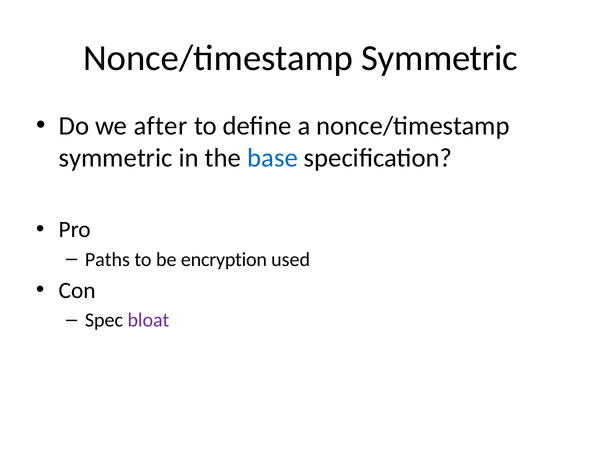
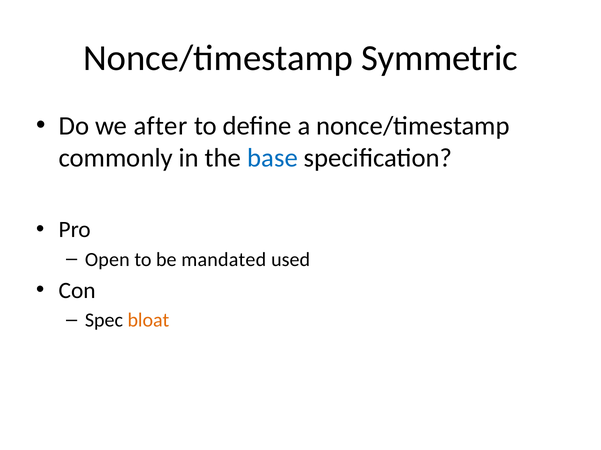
symmetric: symmetric -> commonly (116, 158)
Paths: Paths -> Open (107, 260)
encryption: encryption -> mandated (224, 260)
bloat colour: purple -> orange (148, 321)
